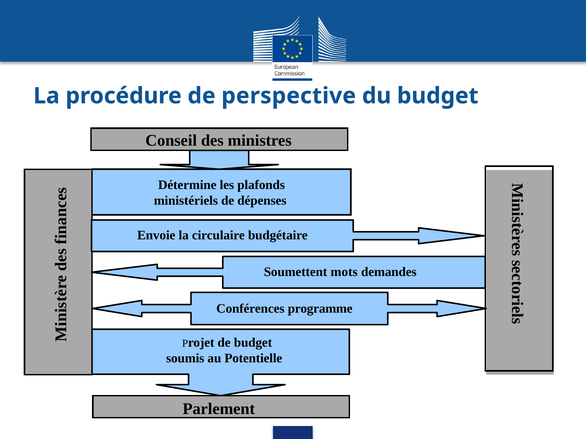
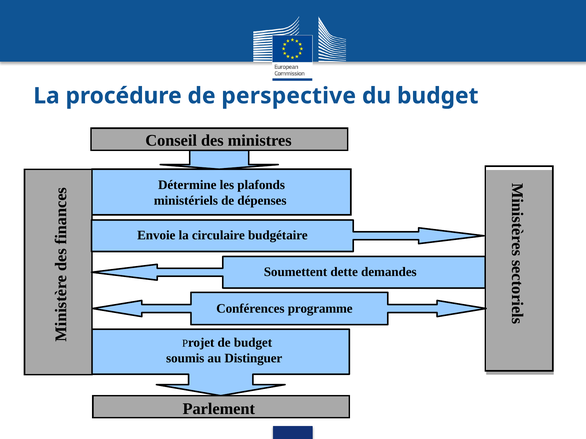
mots: mots -> dette (344, 272)
Potentielle: Potentielle -> Distinguer (253, 359)
